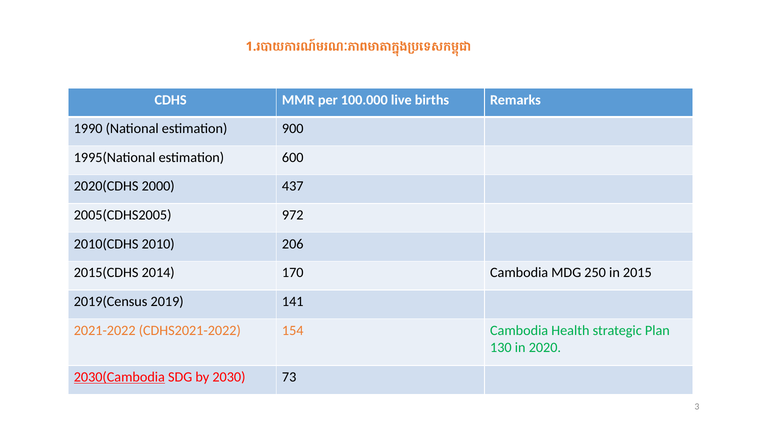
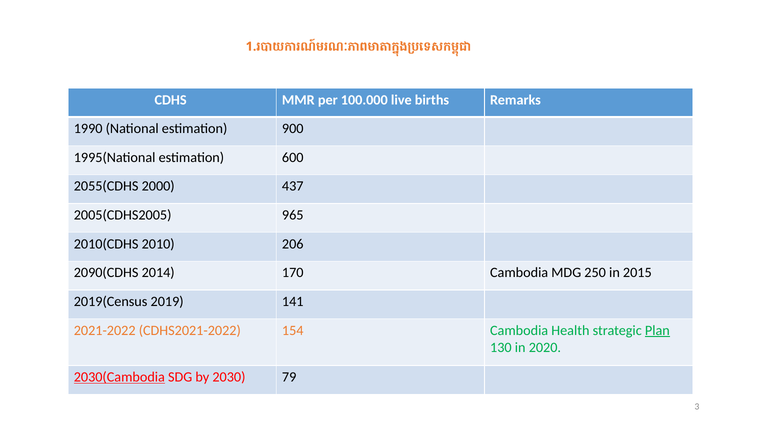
2020(CDHS: 2020(CDHS -> 2055(CDHS (106, 186)
972: 972 -> 965 (293, 215)
2015(CDHS: 2015(CDHS -> 2090(CDHS (106, 273)
Plan underline: none -> present (657, 330)
73: 73 -> 79 (289, 377)
